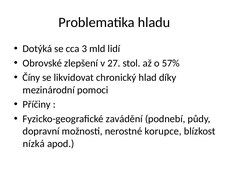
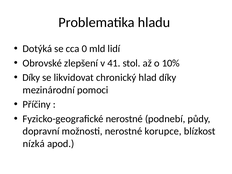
3: 3 -> 0 (84, 49)
27: 27 -> 41 (114, 63)
57%: 57% -> 10% (171, 63)
Číny: Číny -> Díky (31, 78)
Fyzicko-geografické zavádění: zavádění -> nerostné (124, 119)
